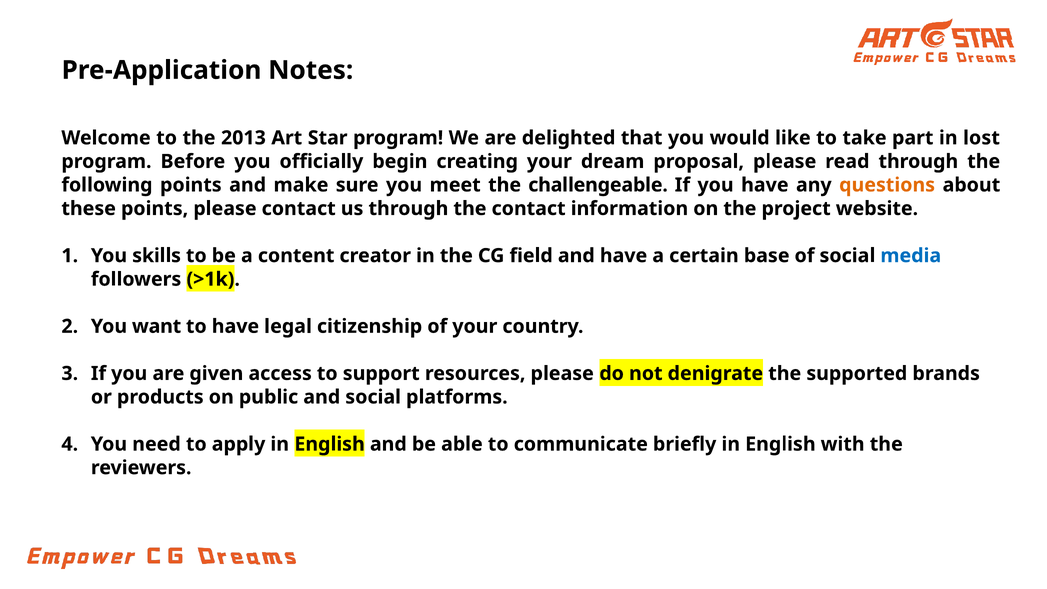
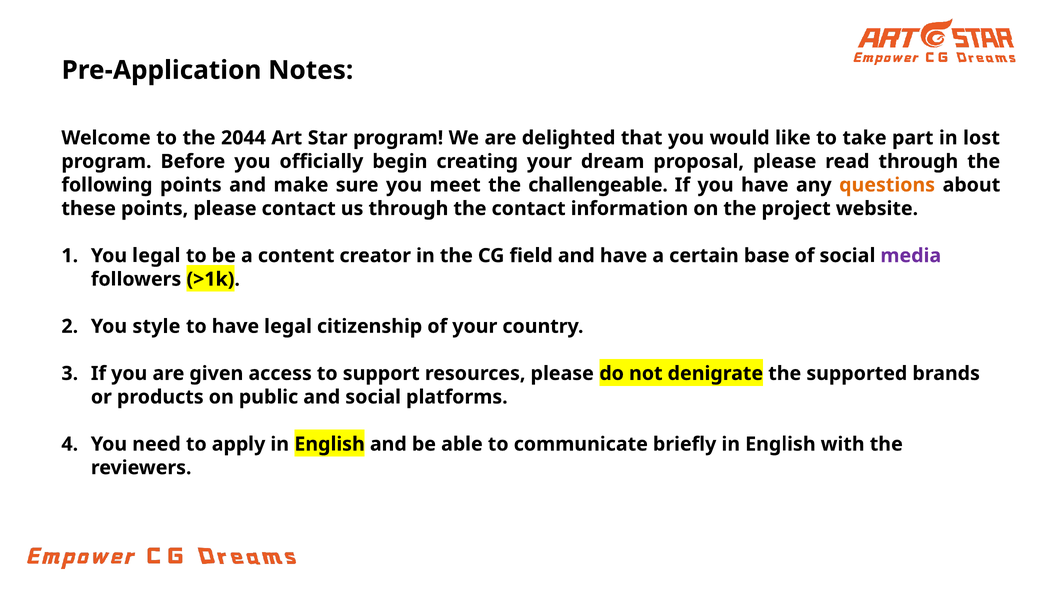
2013: 2013 -> 2044 (243, 138)
You skills: skills -> legal (156, 256)
media colour: blue -> purple (911, 256)
want: want -> style (156, 326)
